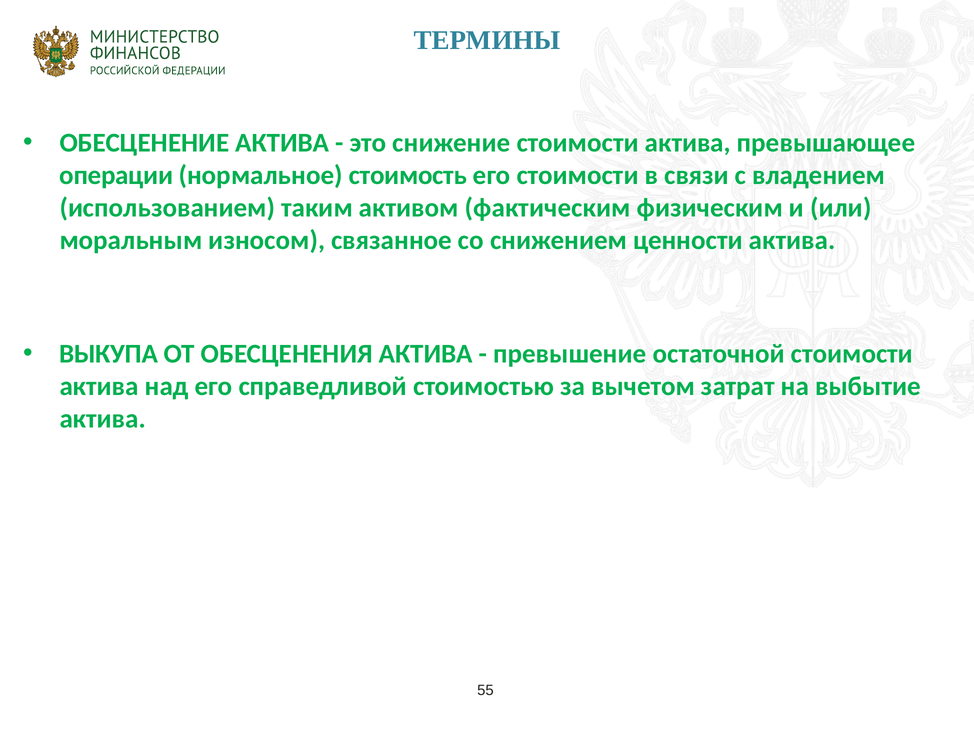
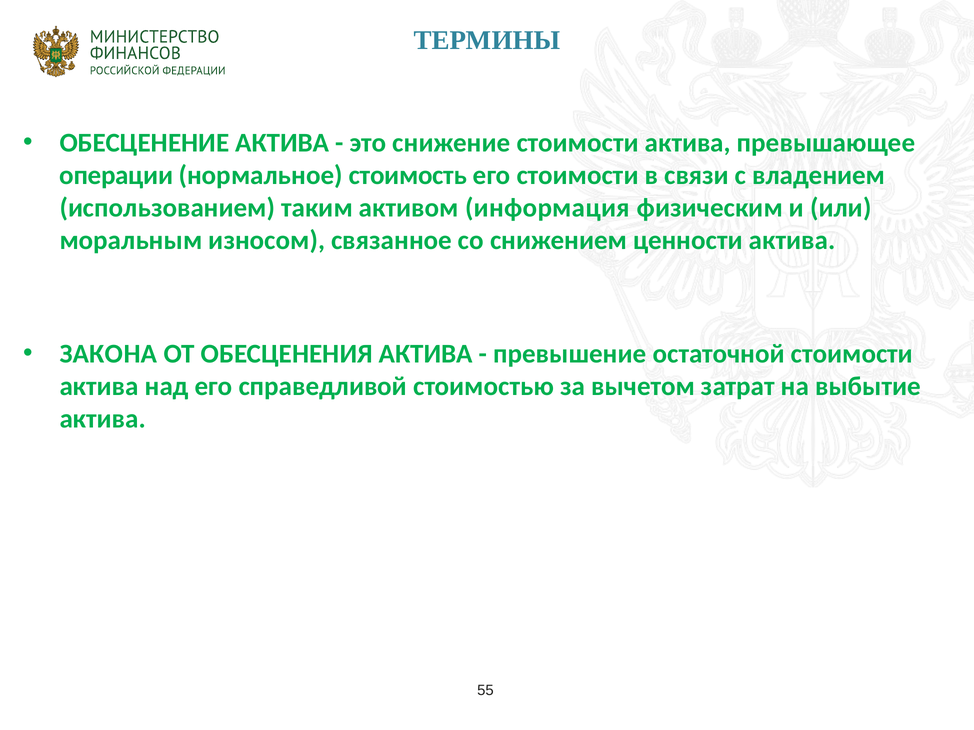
фактическим: фактическим -> информация (548, 208)
ВЫКУПА: ВЫКУПА -> ЗАКОНА (108, 354)
